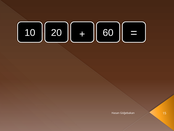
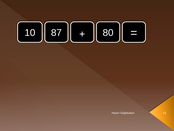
20: 20 -> 87 (56, 33)
60: 60 -> 80 (108, 33)
